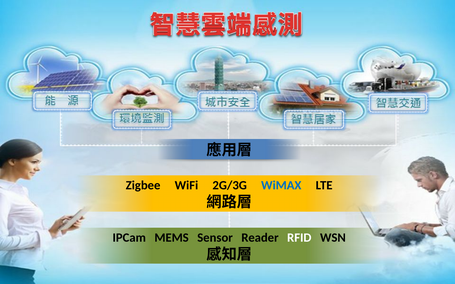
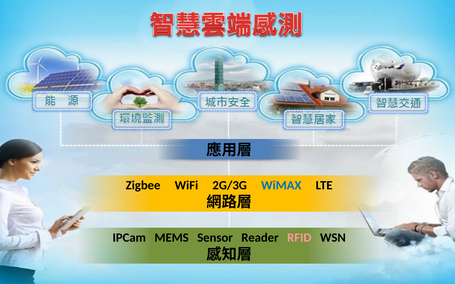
RFID colour: white -> pink (299, 238)
